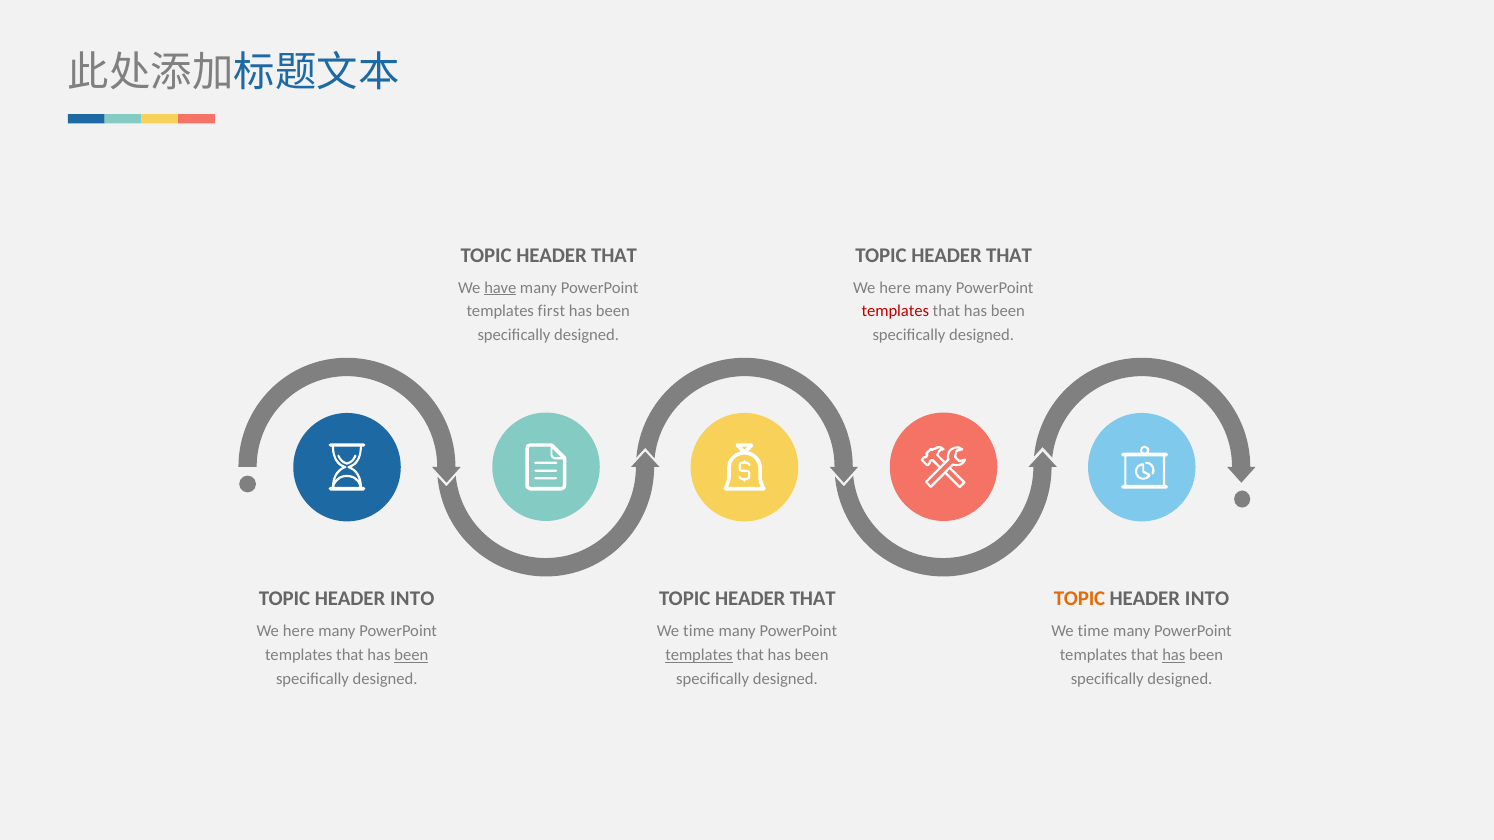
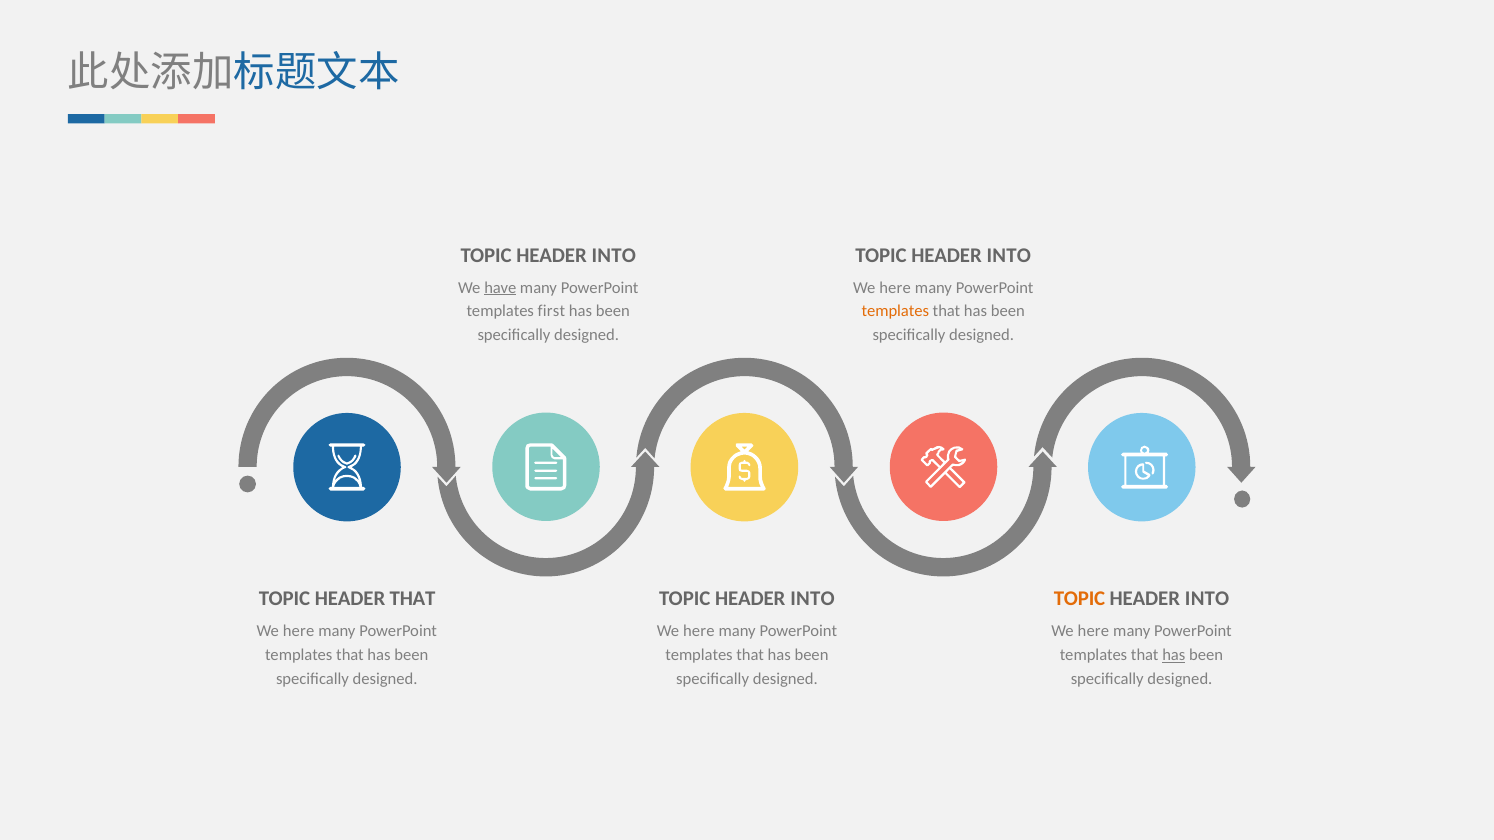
THAT: THAT -> INTO (614, 255)
THAT: THAT -> INTO (1009, 255)
templates colour: red -> orange (895, 312)
INTO: INTO -> THAT (413, 599)
THAT: THAT -> INTO (813, 599)
time: time -> here (699, 631)
time: time -> here (1093, 631)
been underline: present -> none (411, 655)
templates underline: present -> none (699, 655)
